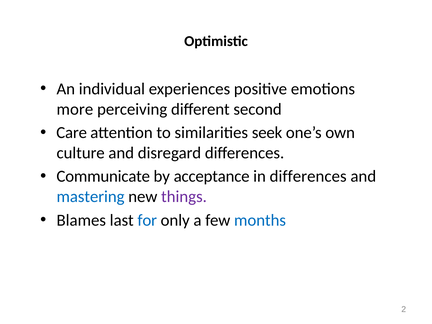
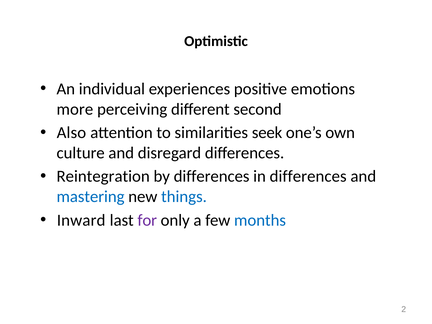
Care: Care -> Also (71, 133)
Communicate: Communicate -> Reintegration (103, 176)
by acceptance: acceptance -> differences (212, 176)
things colour: purple -> blue (184, 197)
Blames: Blames -> Inward (81, 220)
for colour: blue -> purple (147, 220)
